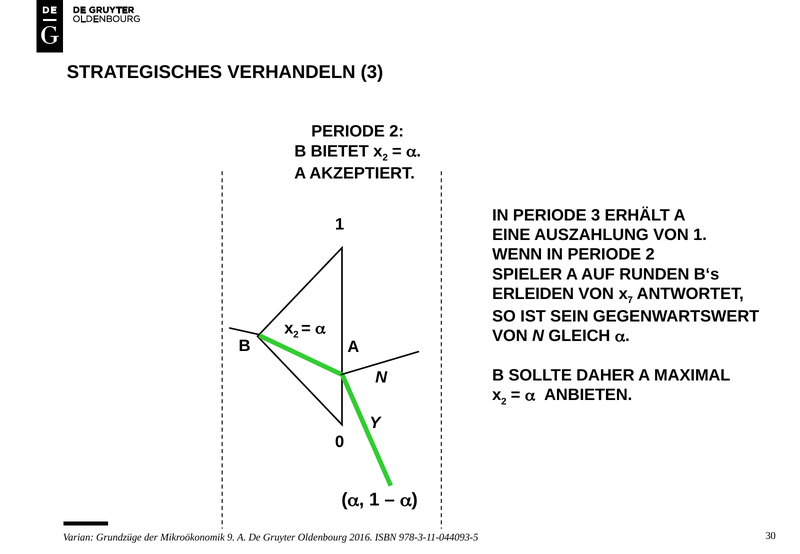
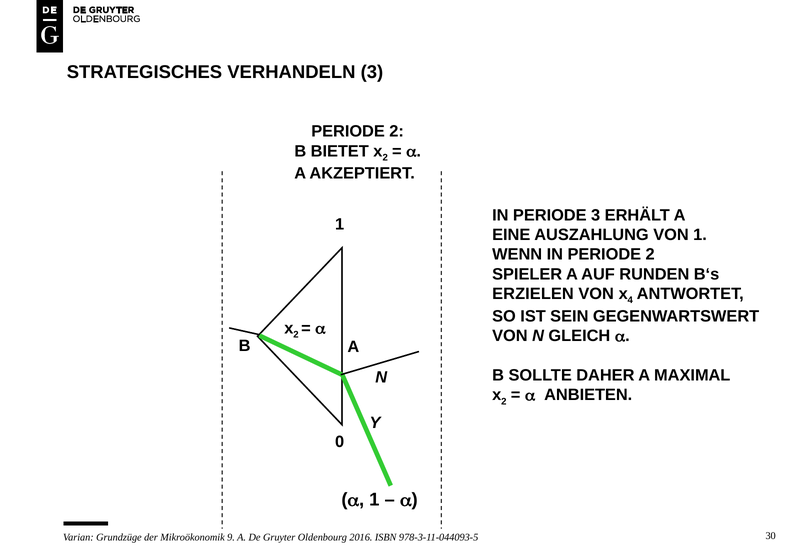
ERLEIDEN: ERLEIDEN -> ERZIELEN (533, 294)
7: 7 -> 4 (630, 300)
